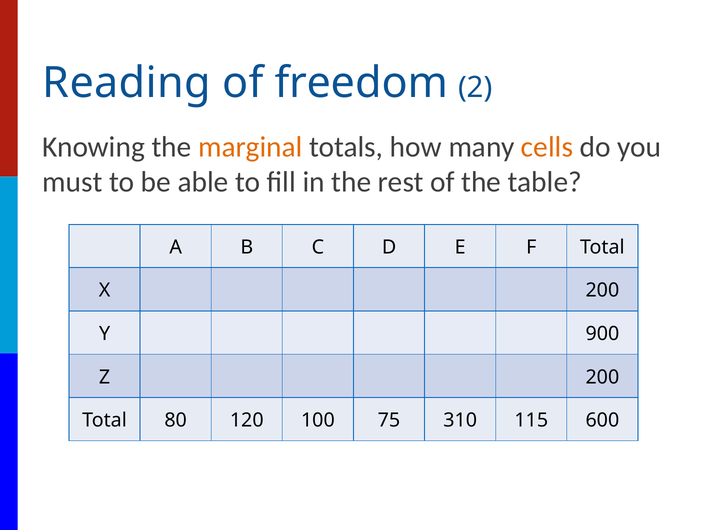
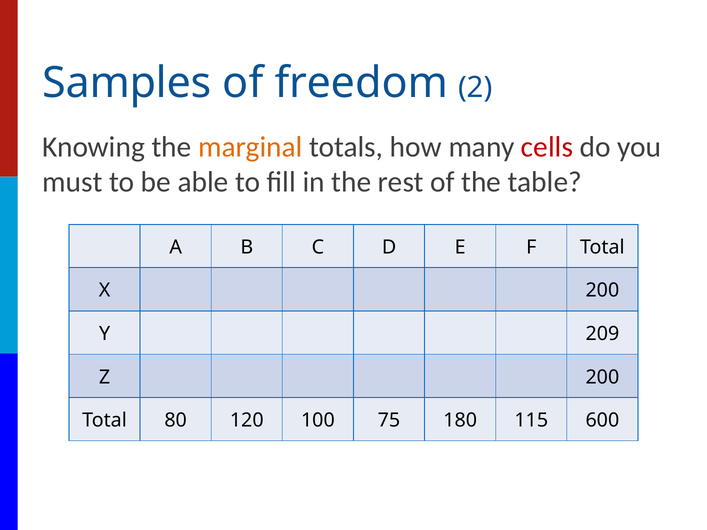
Reading: Reading -> Samples (127, 83)
cells colour: orange -> red (547, 147)
900: 900 -> 209 (602, 334)
310: 310 -> 180 (460, 421)
